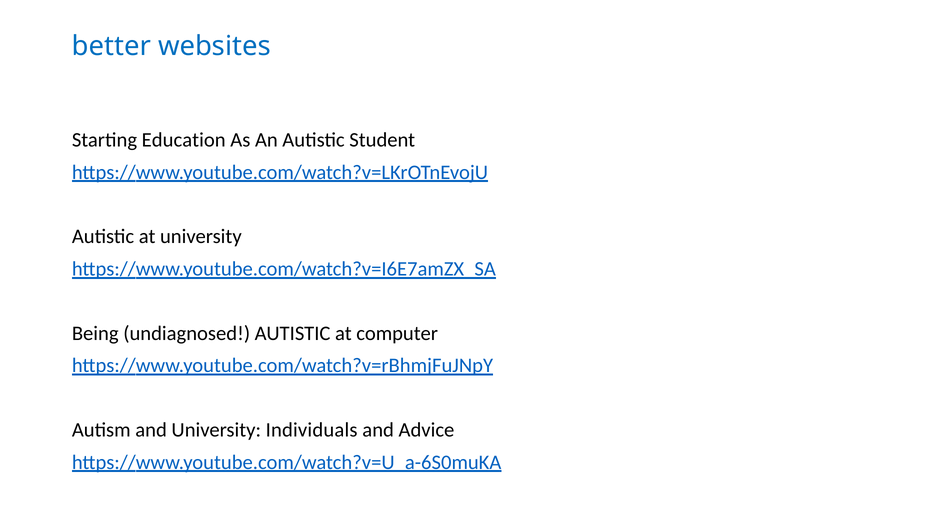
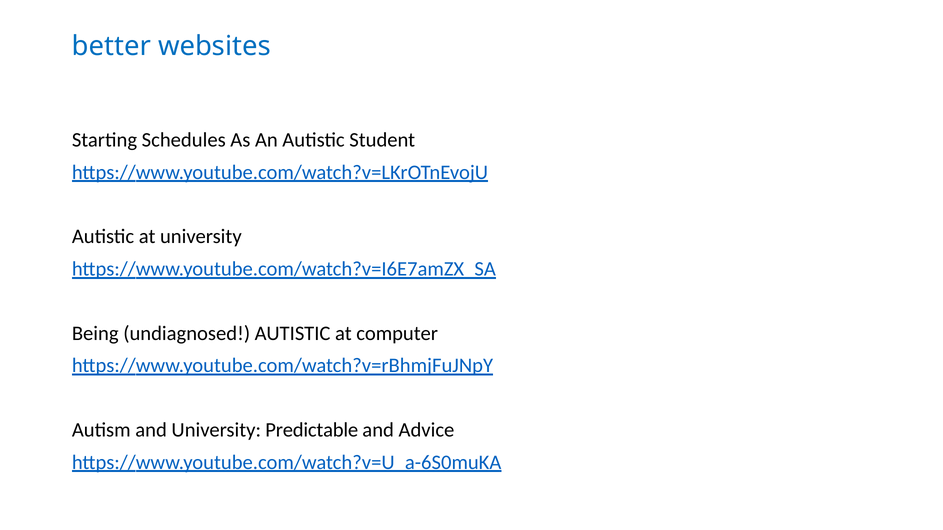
Education: Education -> Schedules (184, 140)
Individuals: Individuals -> Predictable (312, 430)
